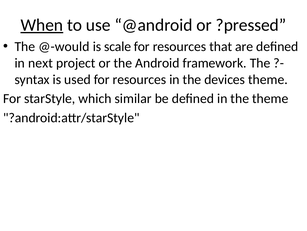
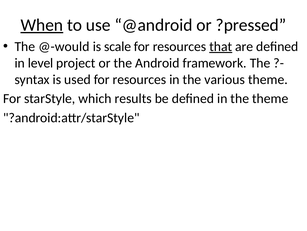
that underline: none -> present (221, 46)
next: next -> level (41, 63)
devices: devices -> various (225, 79)
similar: similar -> results (133, 98)
